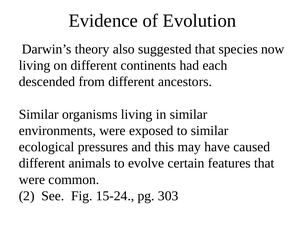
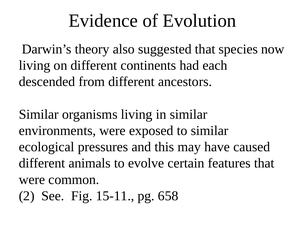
15-24: 15-24 -> 15-11 (115, 196)
303: 303 -> 658 (168, 196)
